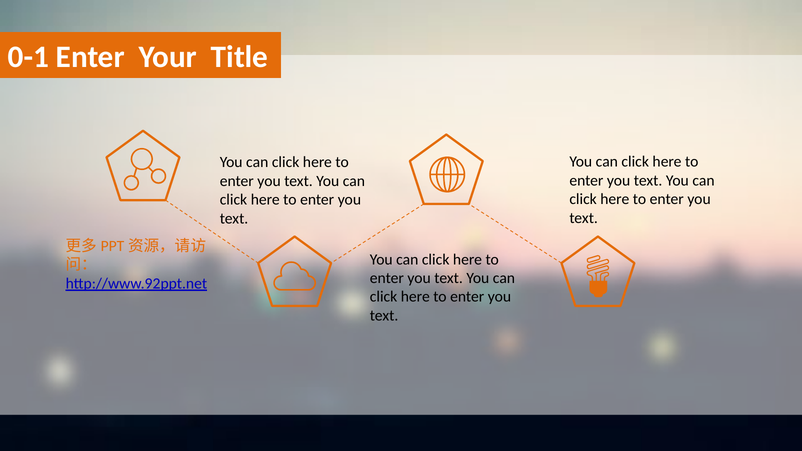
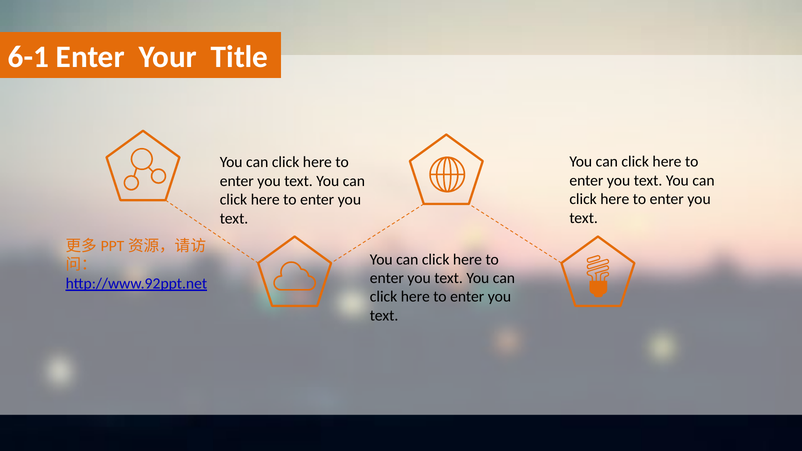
0-1: 0-1 -> 6-1 (28, 57)
